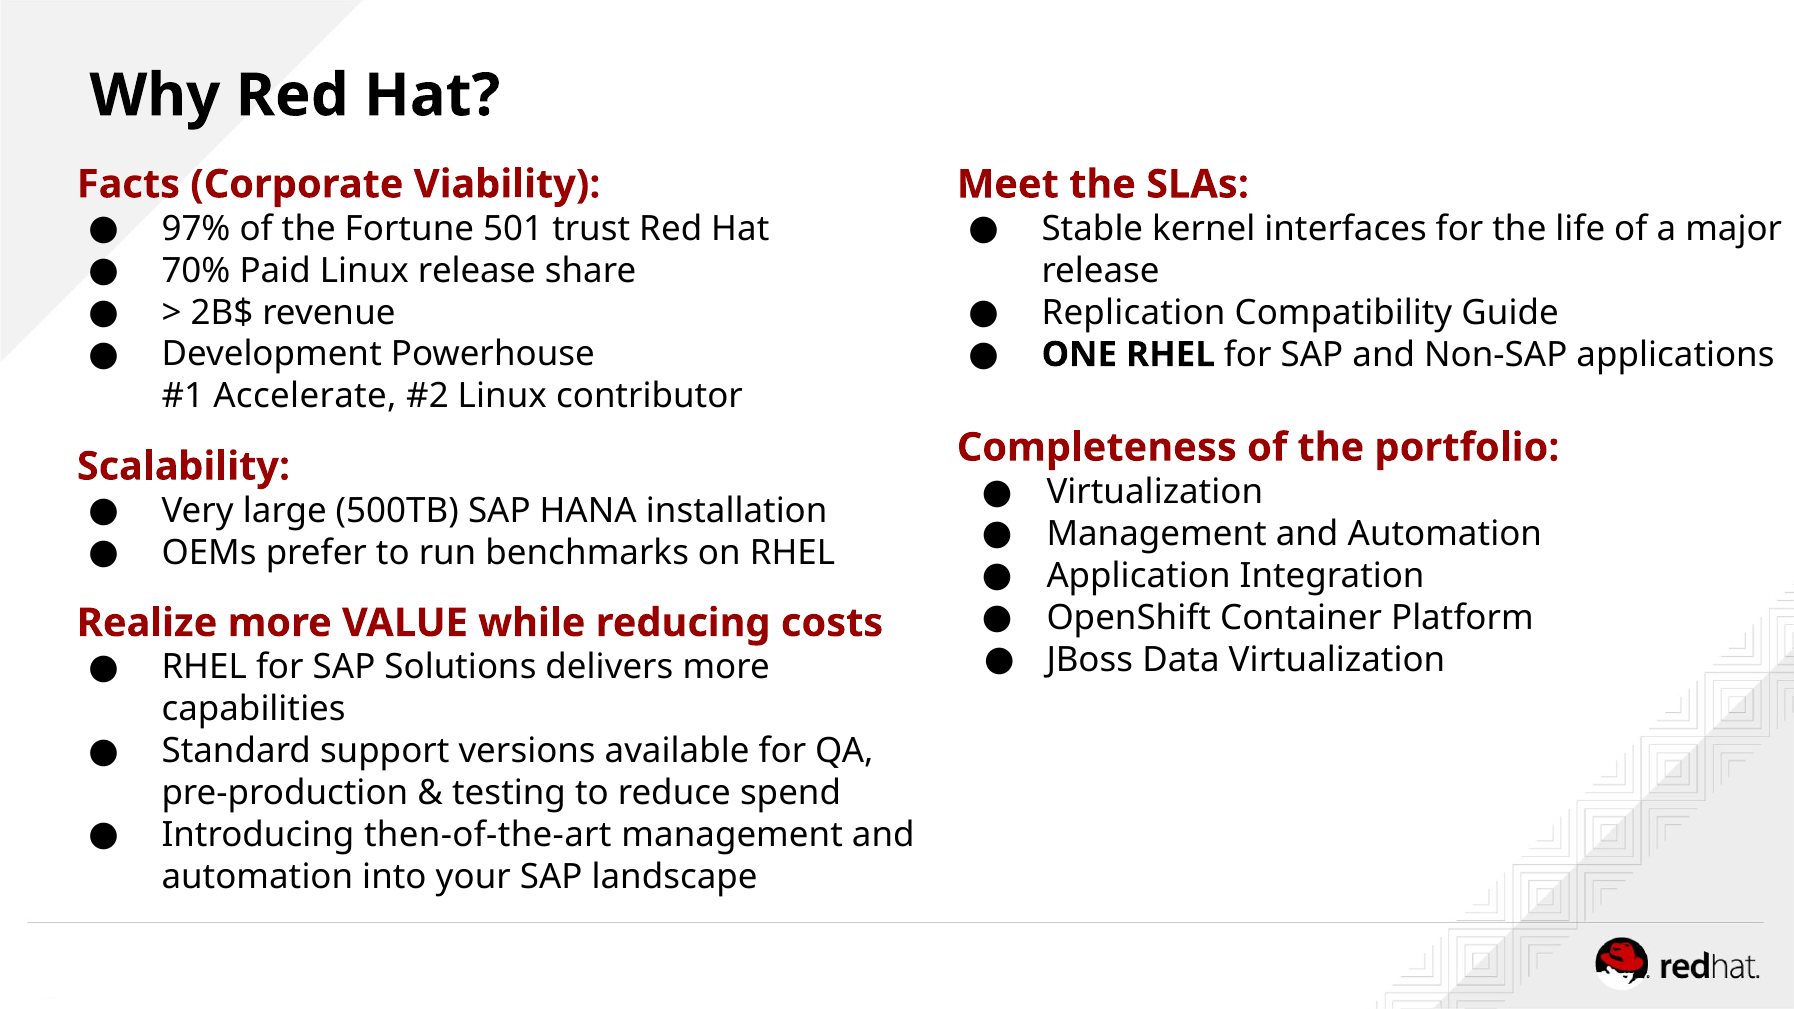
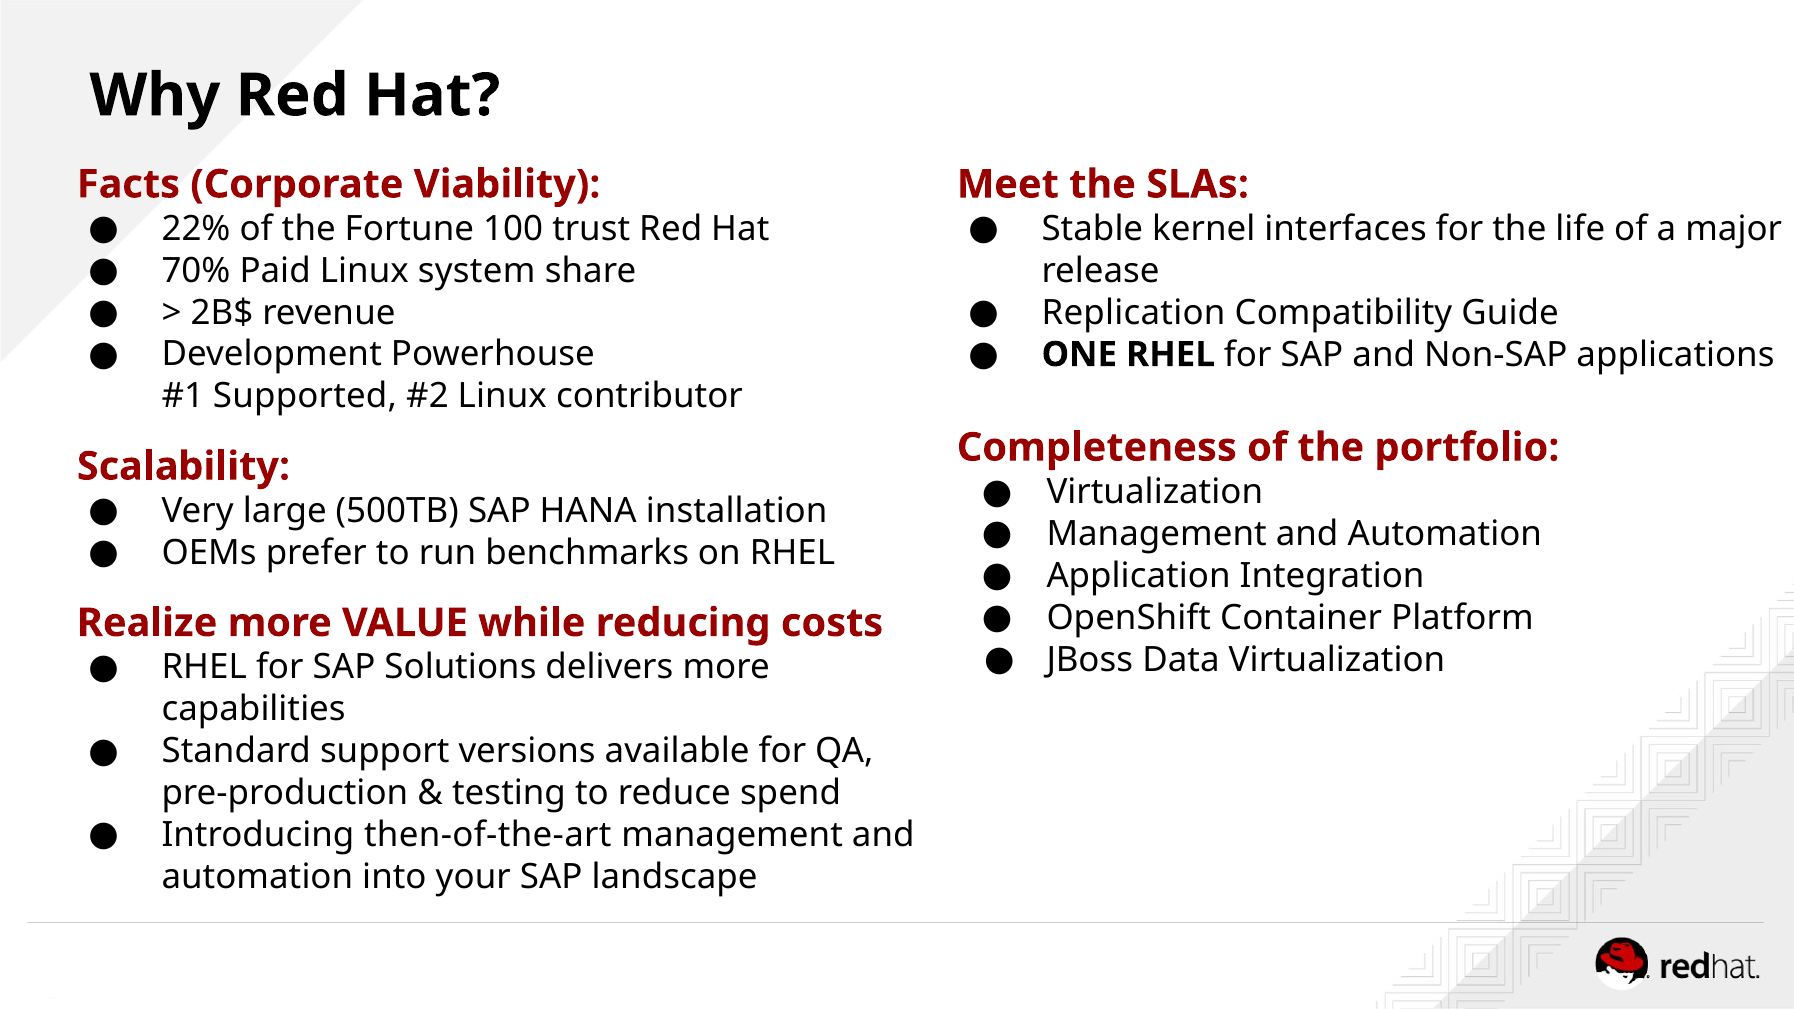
97%: 97% -> 22% (196, 229)
501: 501 -> 100 (513, 229)
Linux release: release -> system (477, 271)
Accelerate: Accelerate -> Supported (305, 396)
